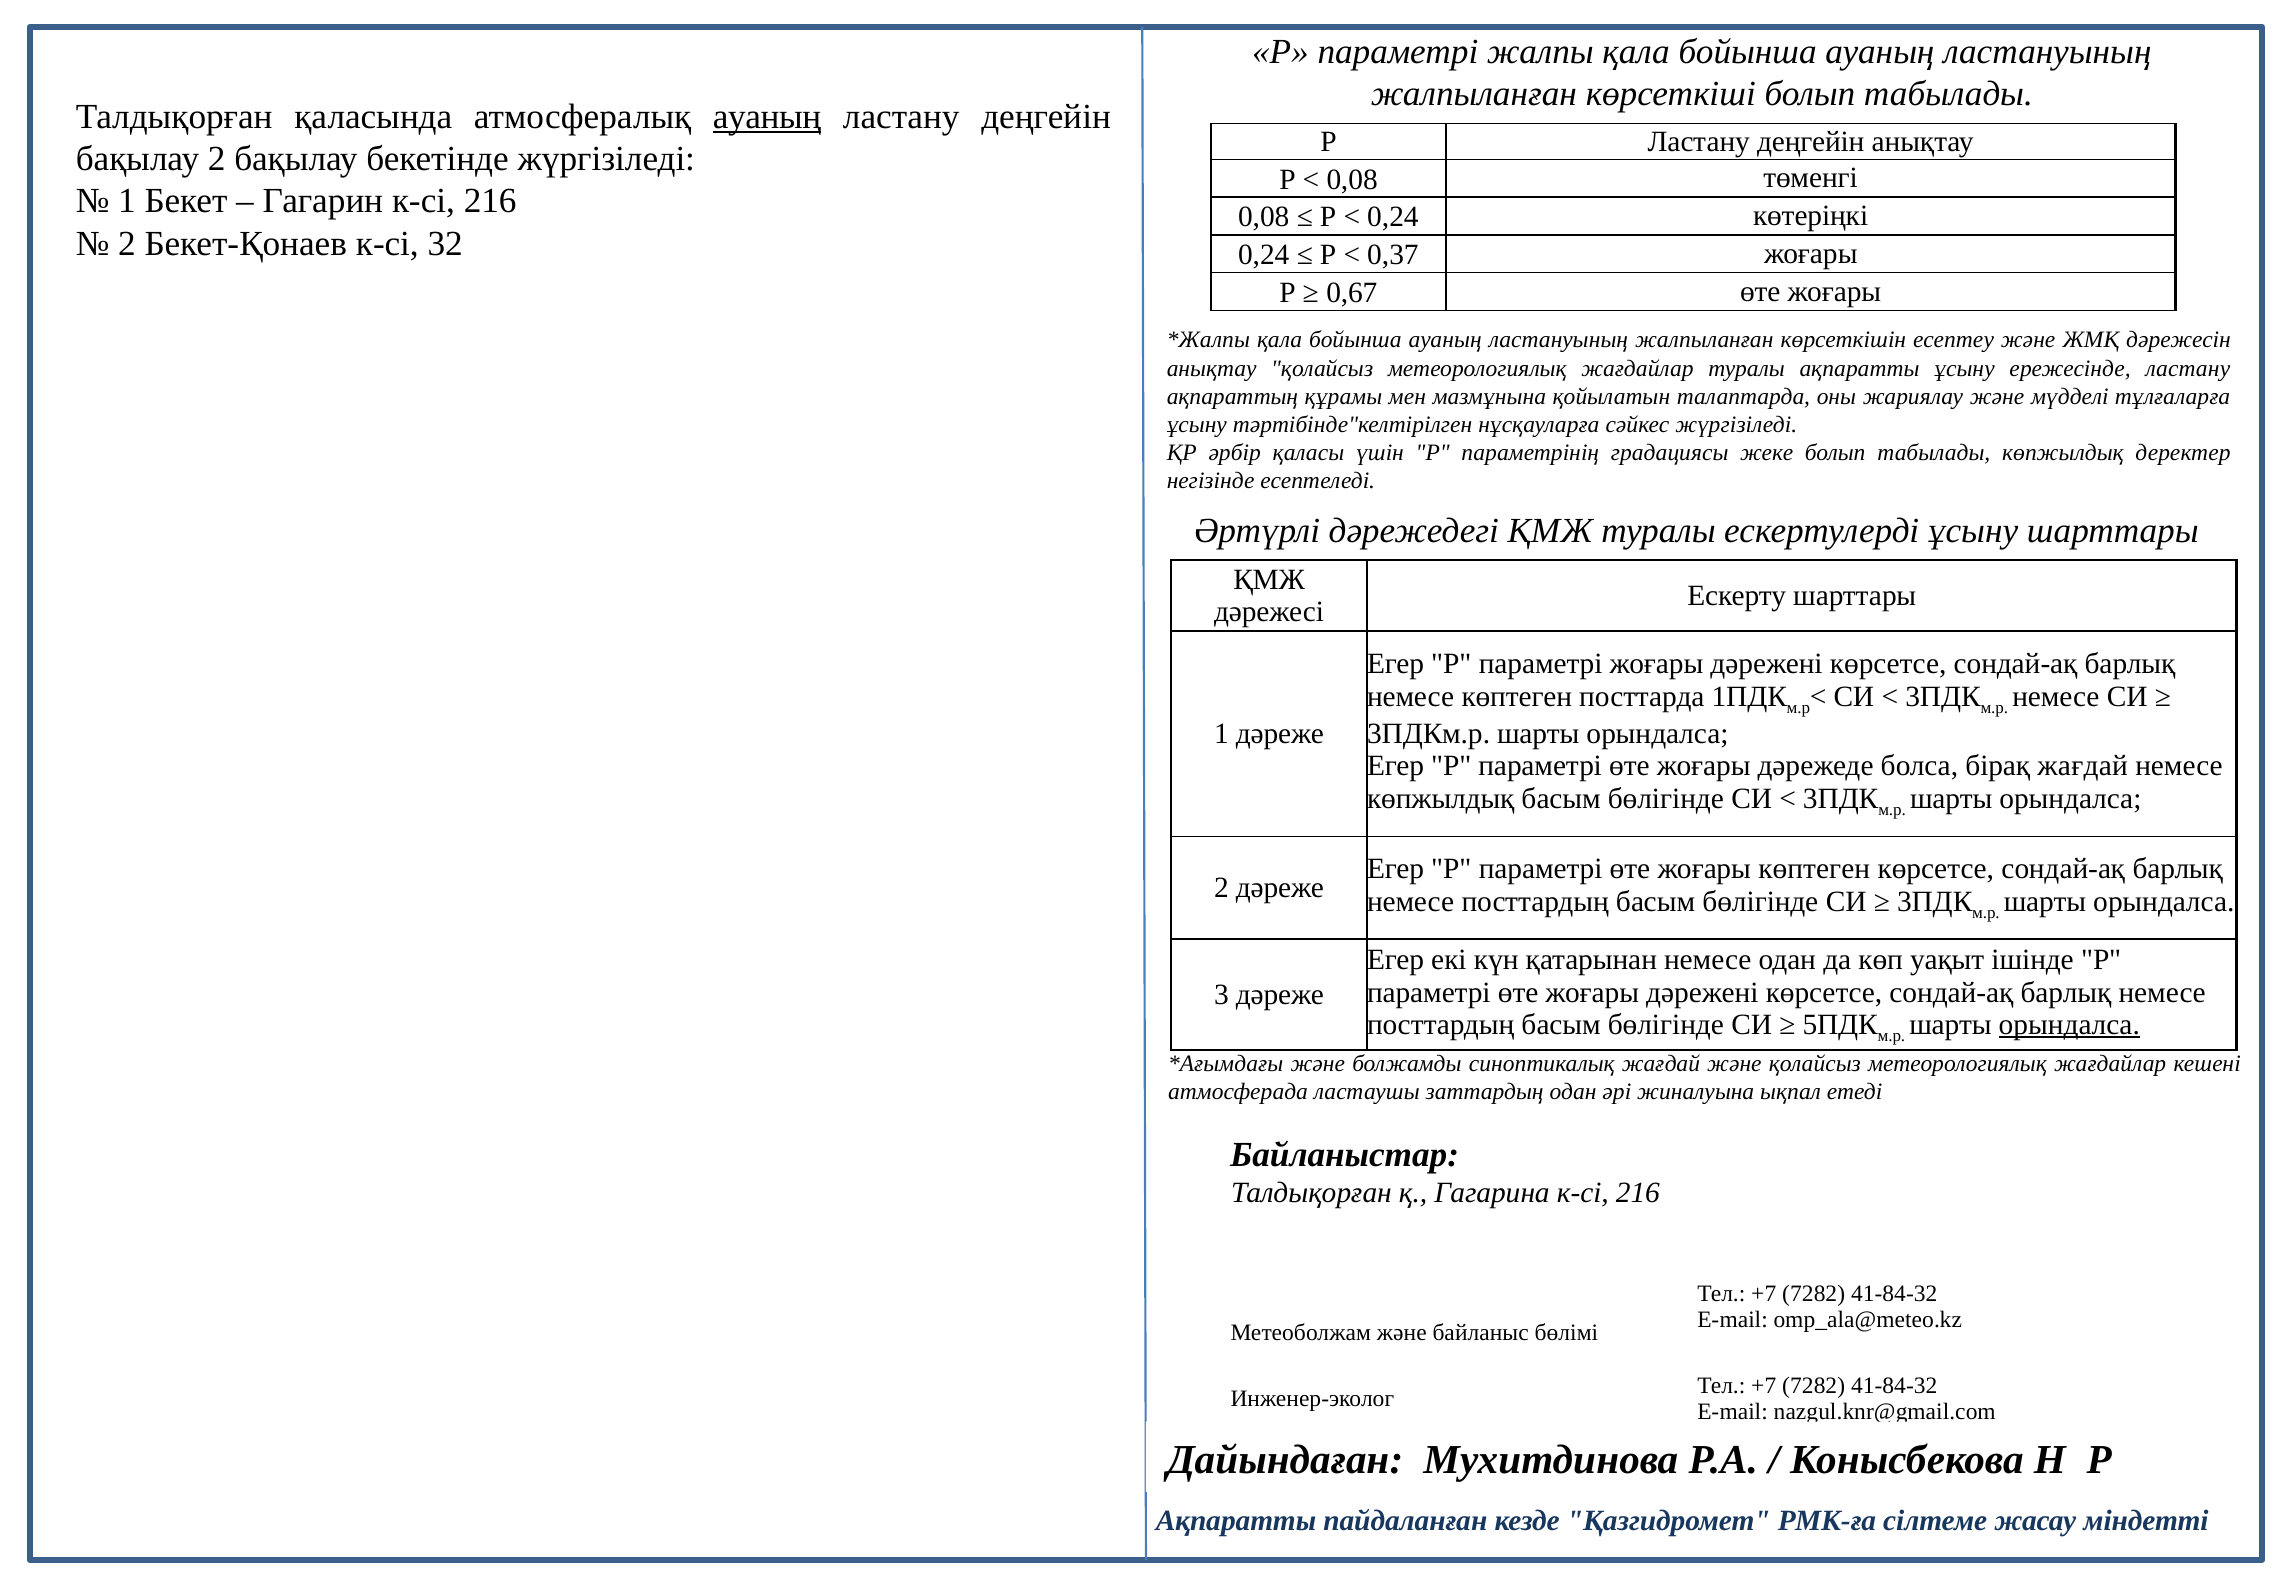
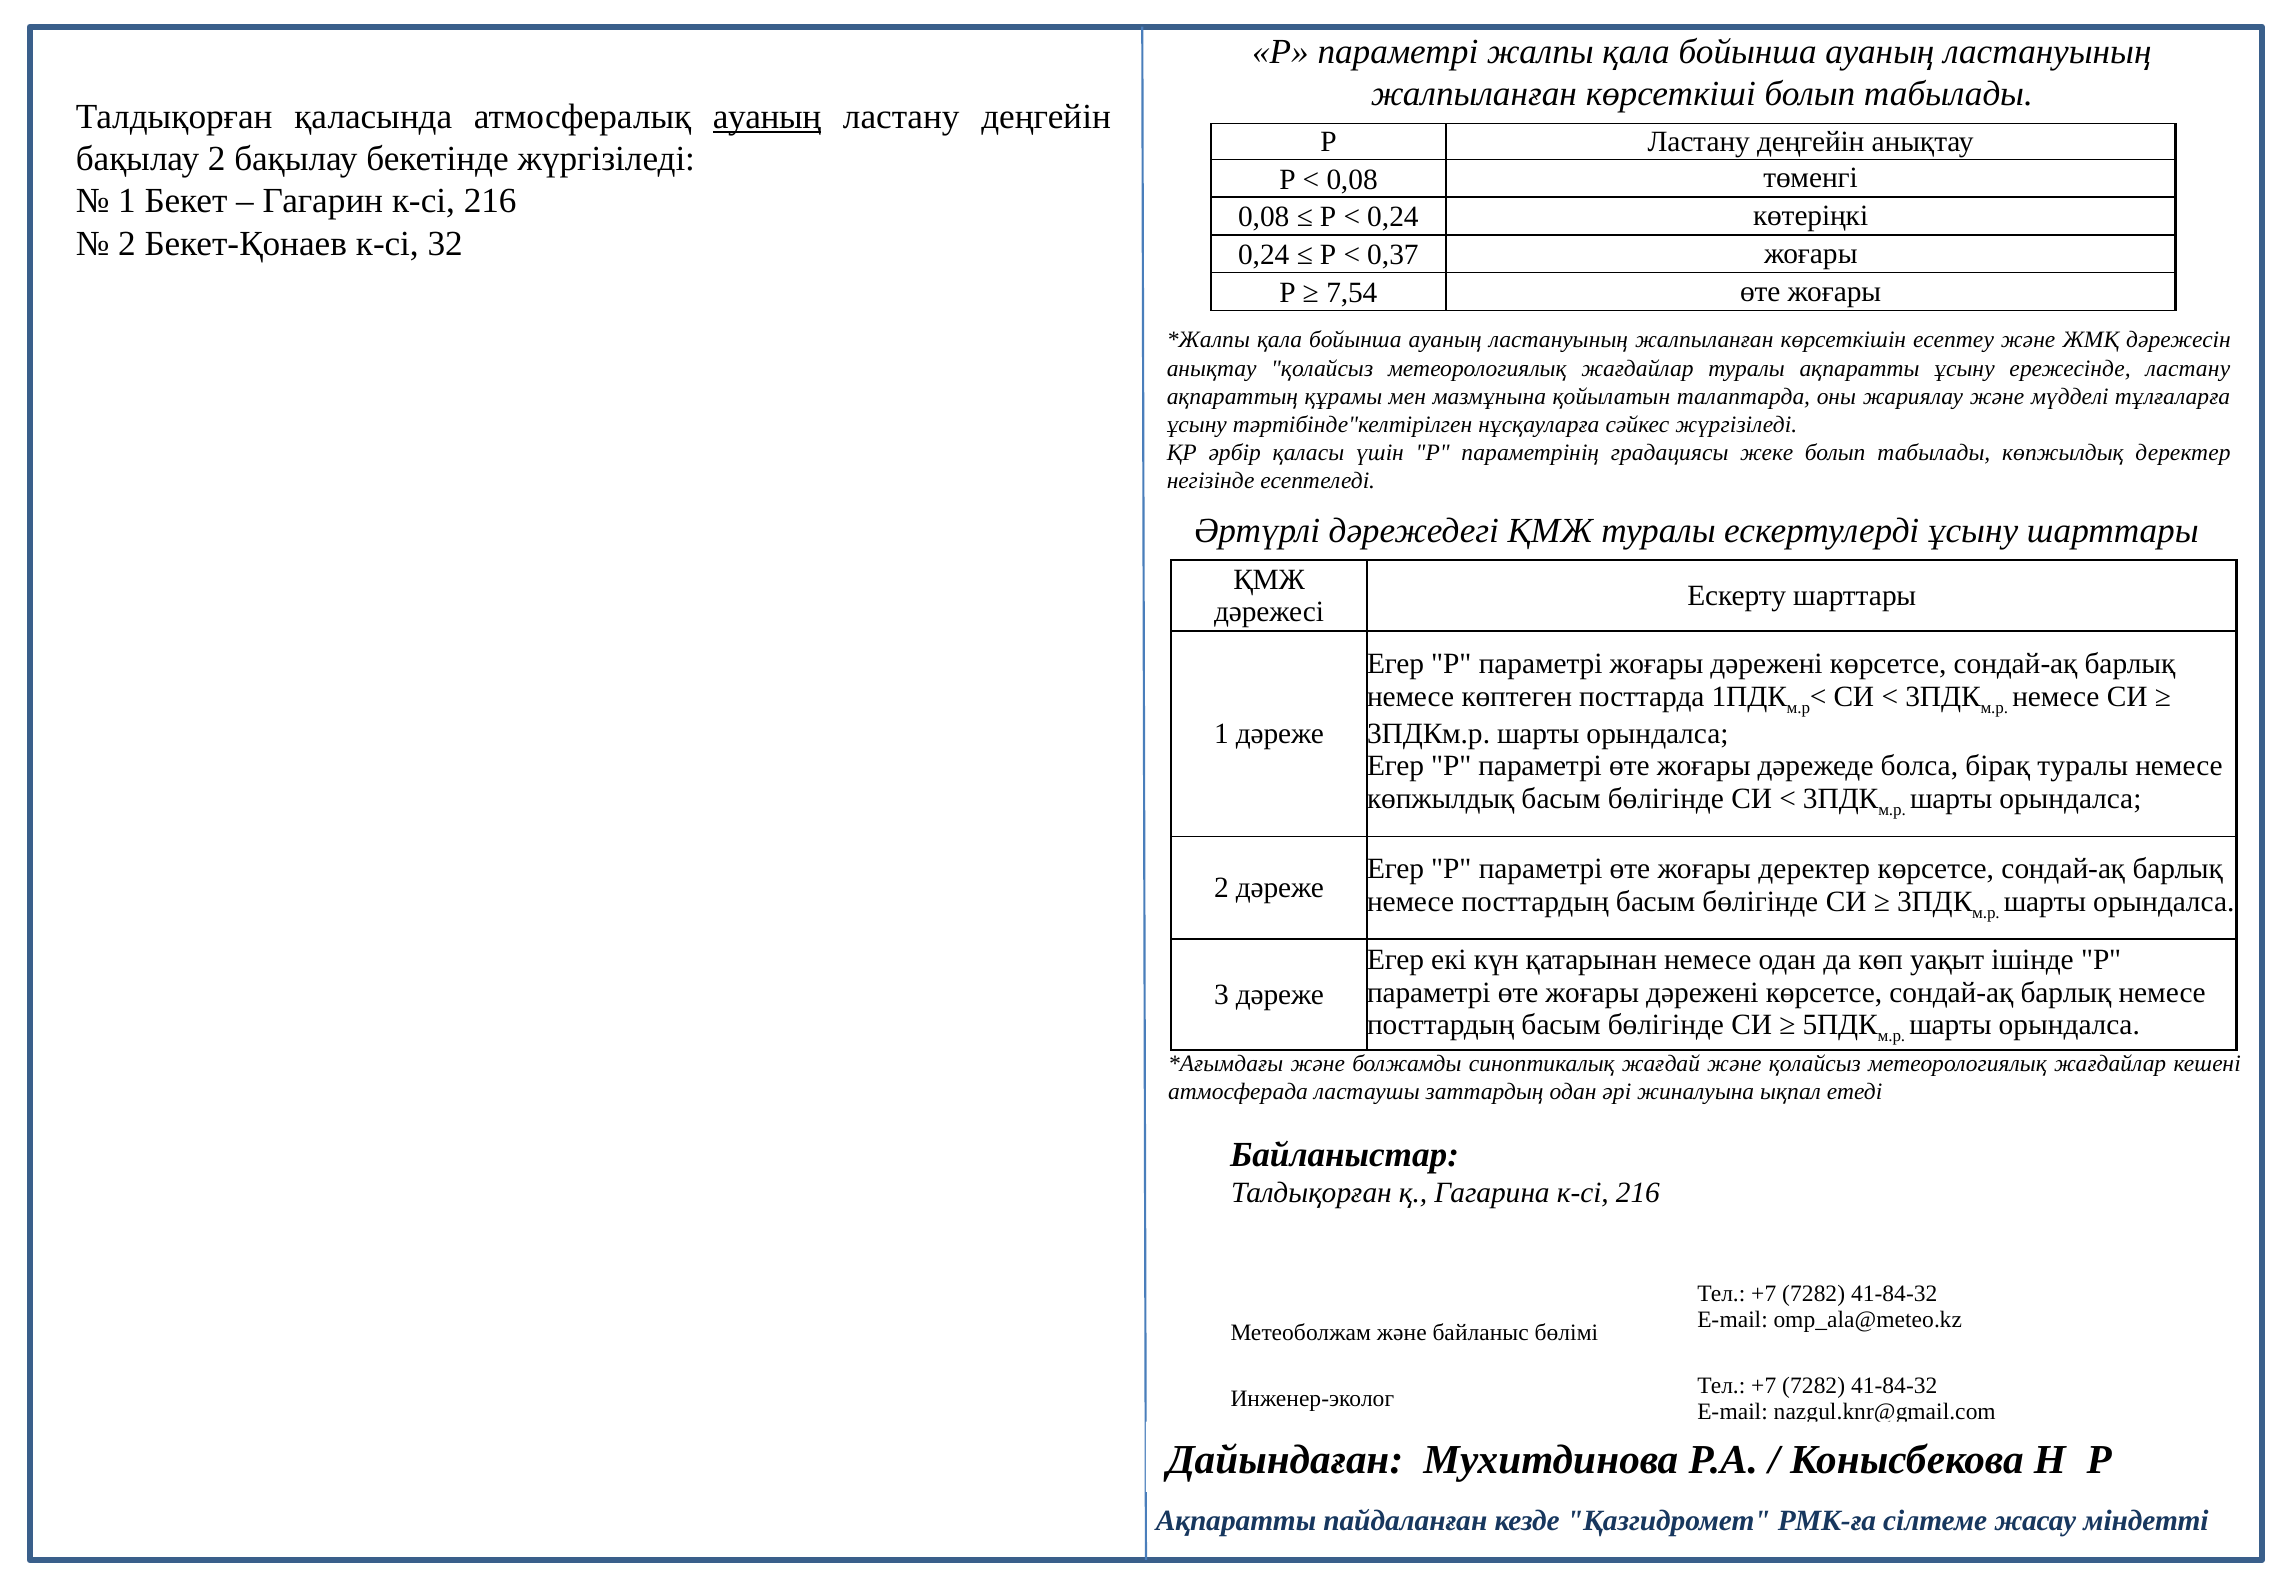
0,67: 0,67 -> 7,54 (1352, 293)
бірақ жағдай: жағдай -> туралы (2083, 766)
жоғары көптеген: көптеген -> деректер (1814, 869)
орындалса underline: present -> none (2069, 1025)
